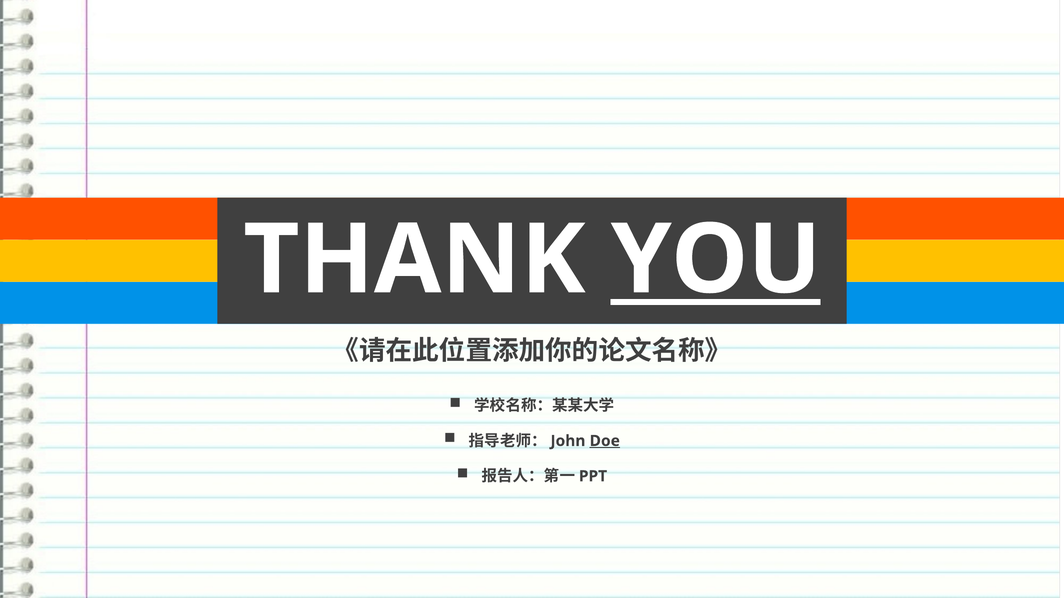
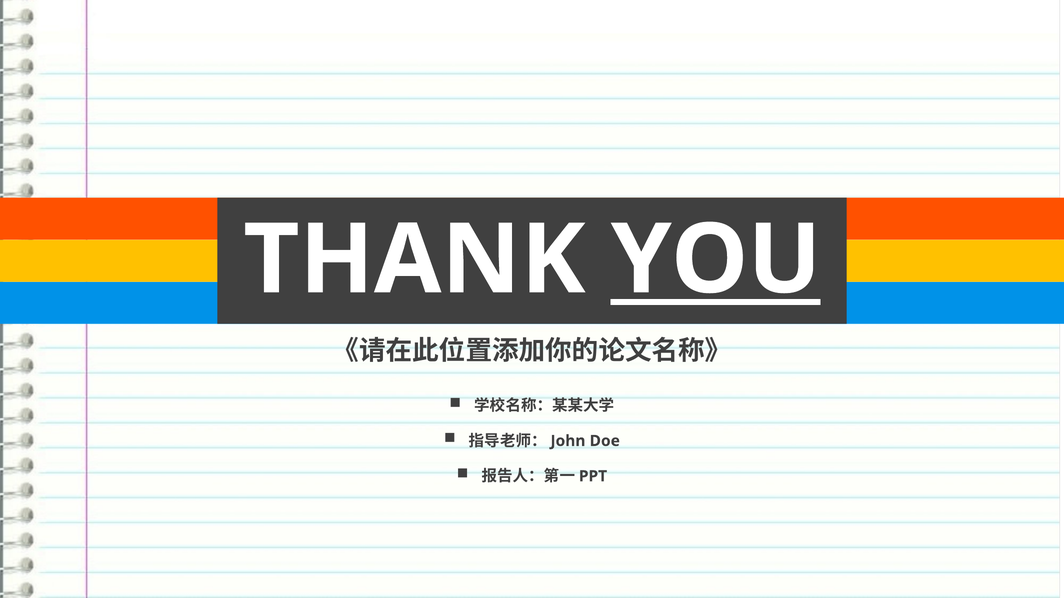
Doe underline: present -> none (605, 441)
